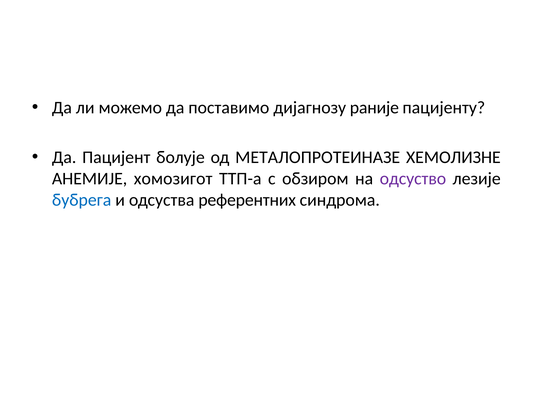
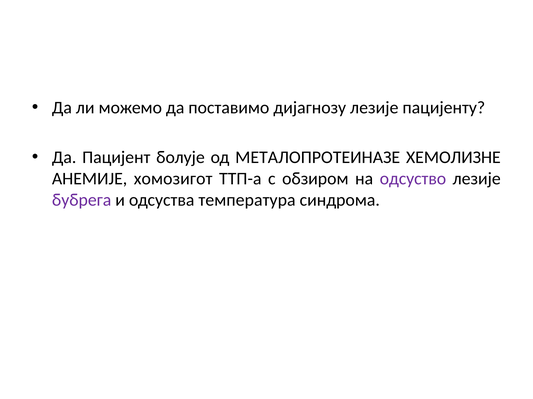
дијагнозу раније: раније -> лезије (374, 108)
бубрега colour: blue -> purple (82, 200)
референтних: референтних -> температура (247, 200)
